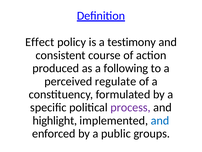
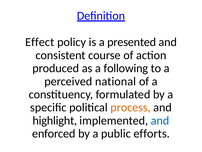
testimony: testimony -> presented (132, 42)
regulate: regulate -> national (116, 81)
process colour: purple -> orange (131, 107)
groups: groups -> efforts (152, 133)
